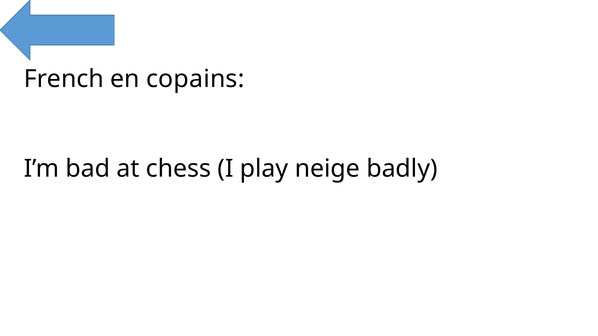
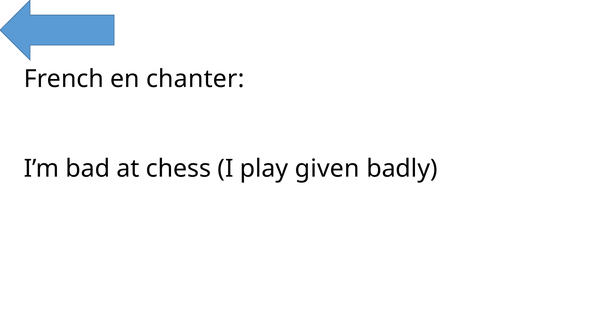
copains: copains -> chanter (195, 79)
neige: neige -> given (327, 169)
